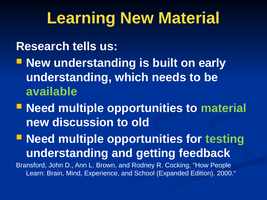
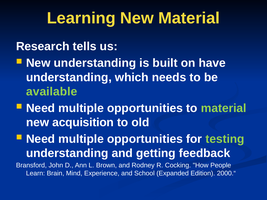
early: early -> have (212, 63)
discussion: discussion -> acquisition (83, 123)
